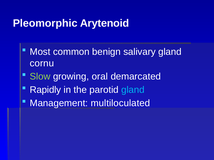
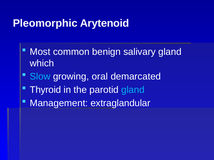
cornu: cornu -> which (42, 63)
Slow colour: light green -> light blue (40, 77)
Rapidly: Rapidly -> Thyroid (45, 90)
multiloculated: multiloculated -> extraglandular (120, 103)
